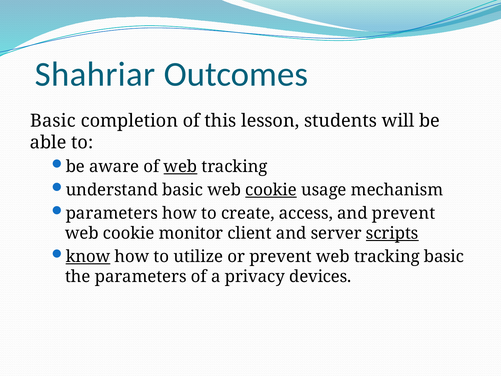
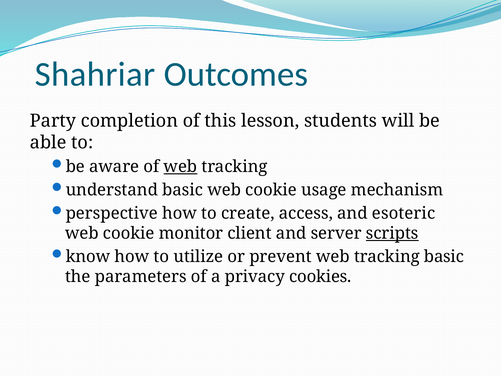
Basic: Basic -> Party (53, 121)
cookie underline: present -> none (271, 190)
parameters: parameters -> perspective (112, 213)
and prevent: prevent -> esoteric (404, 213)
know underline: present -> none (88, 257)
devices: devices -> cookies (320, 277)
